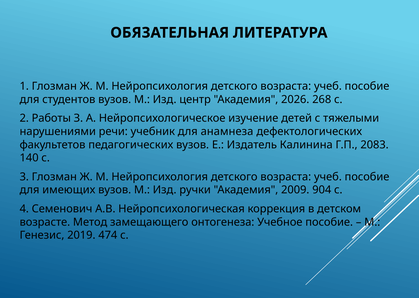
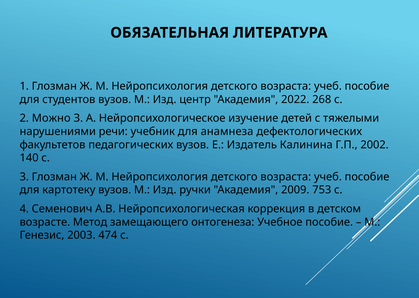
2026: 2026 -> 2022 (295, 99)
Работы: Работы -> Можно (51, 118)
2083: 2083 -> 2002 (375, 145)
имеющих: имеющих -> картотеку (69, 190)
904: 904 -> 753 (322, 190)
2019: 2019 -> 2003 (81, 235)
